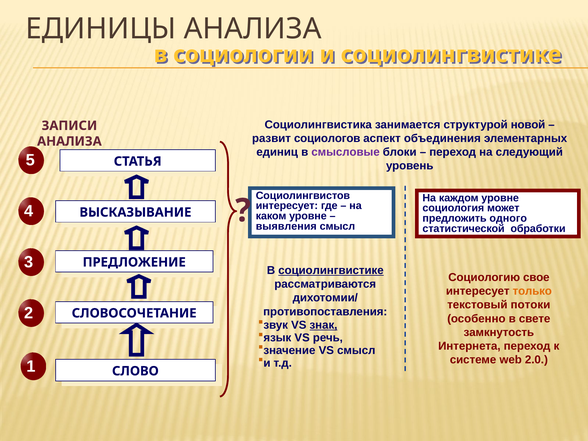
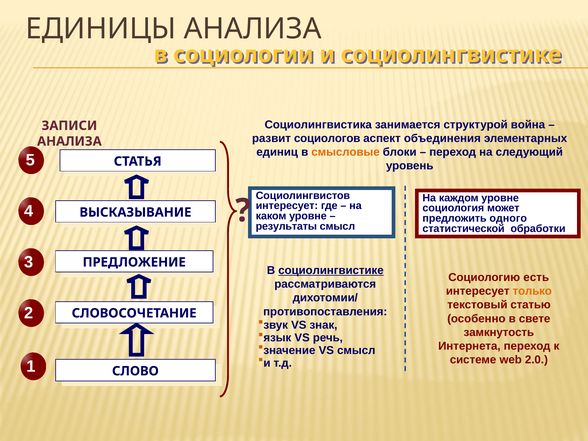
новой: новой -> война (528, 125)
смысловые colour: purple -> orange (346, 152)
выявления: выявления -> результаты (286, 226)
свое: свое -> есть (536, 277)
потоки: потоки -> статью (531, 305)
знак underline: present -> none (323, 325)
